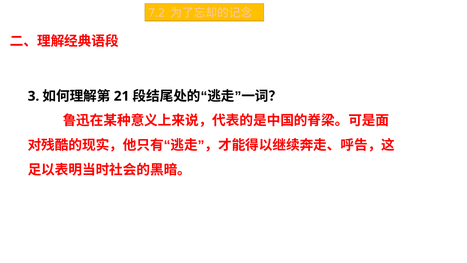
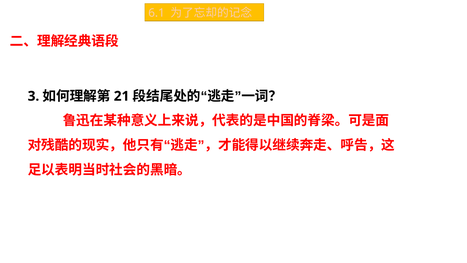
7.2: 7.2 -> 6.1 (157, 13)
